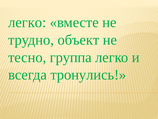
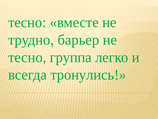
легко: легко -> тесно (27, 22)
объект: объект -> барьер (78, 40)
